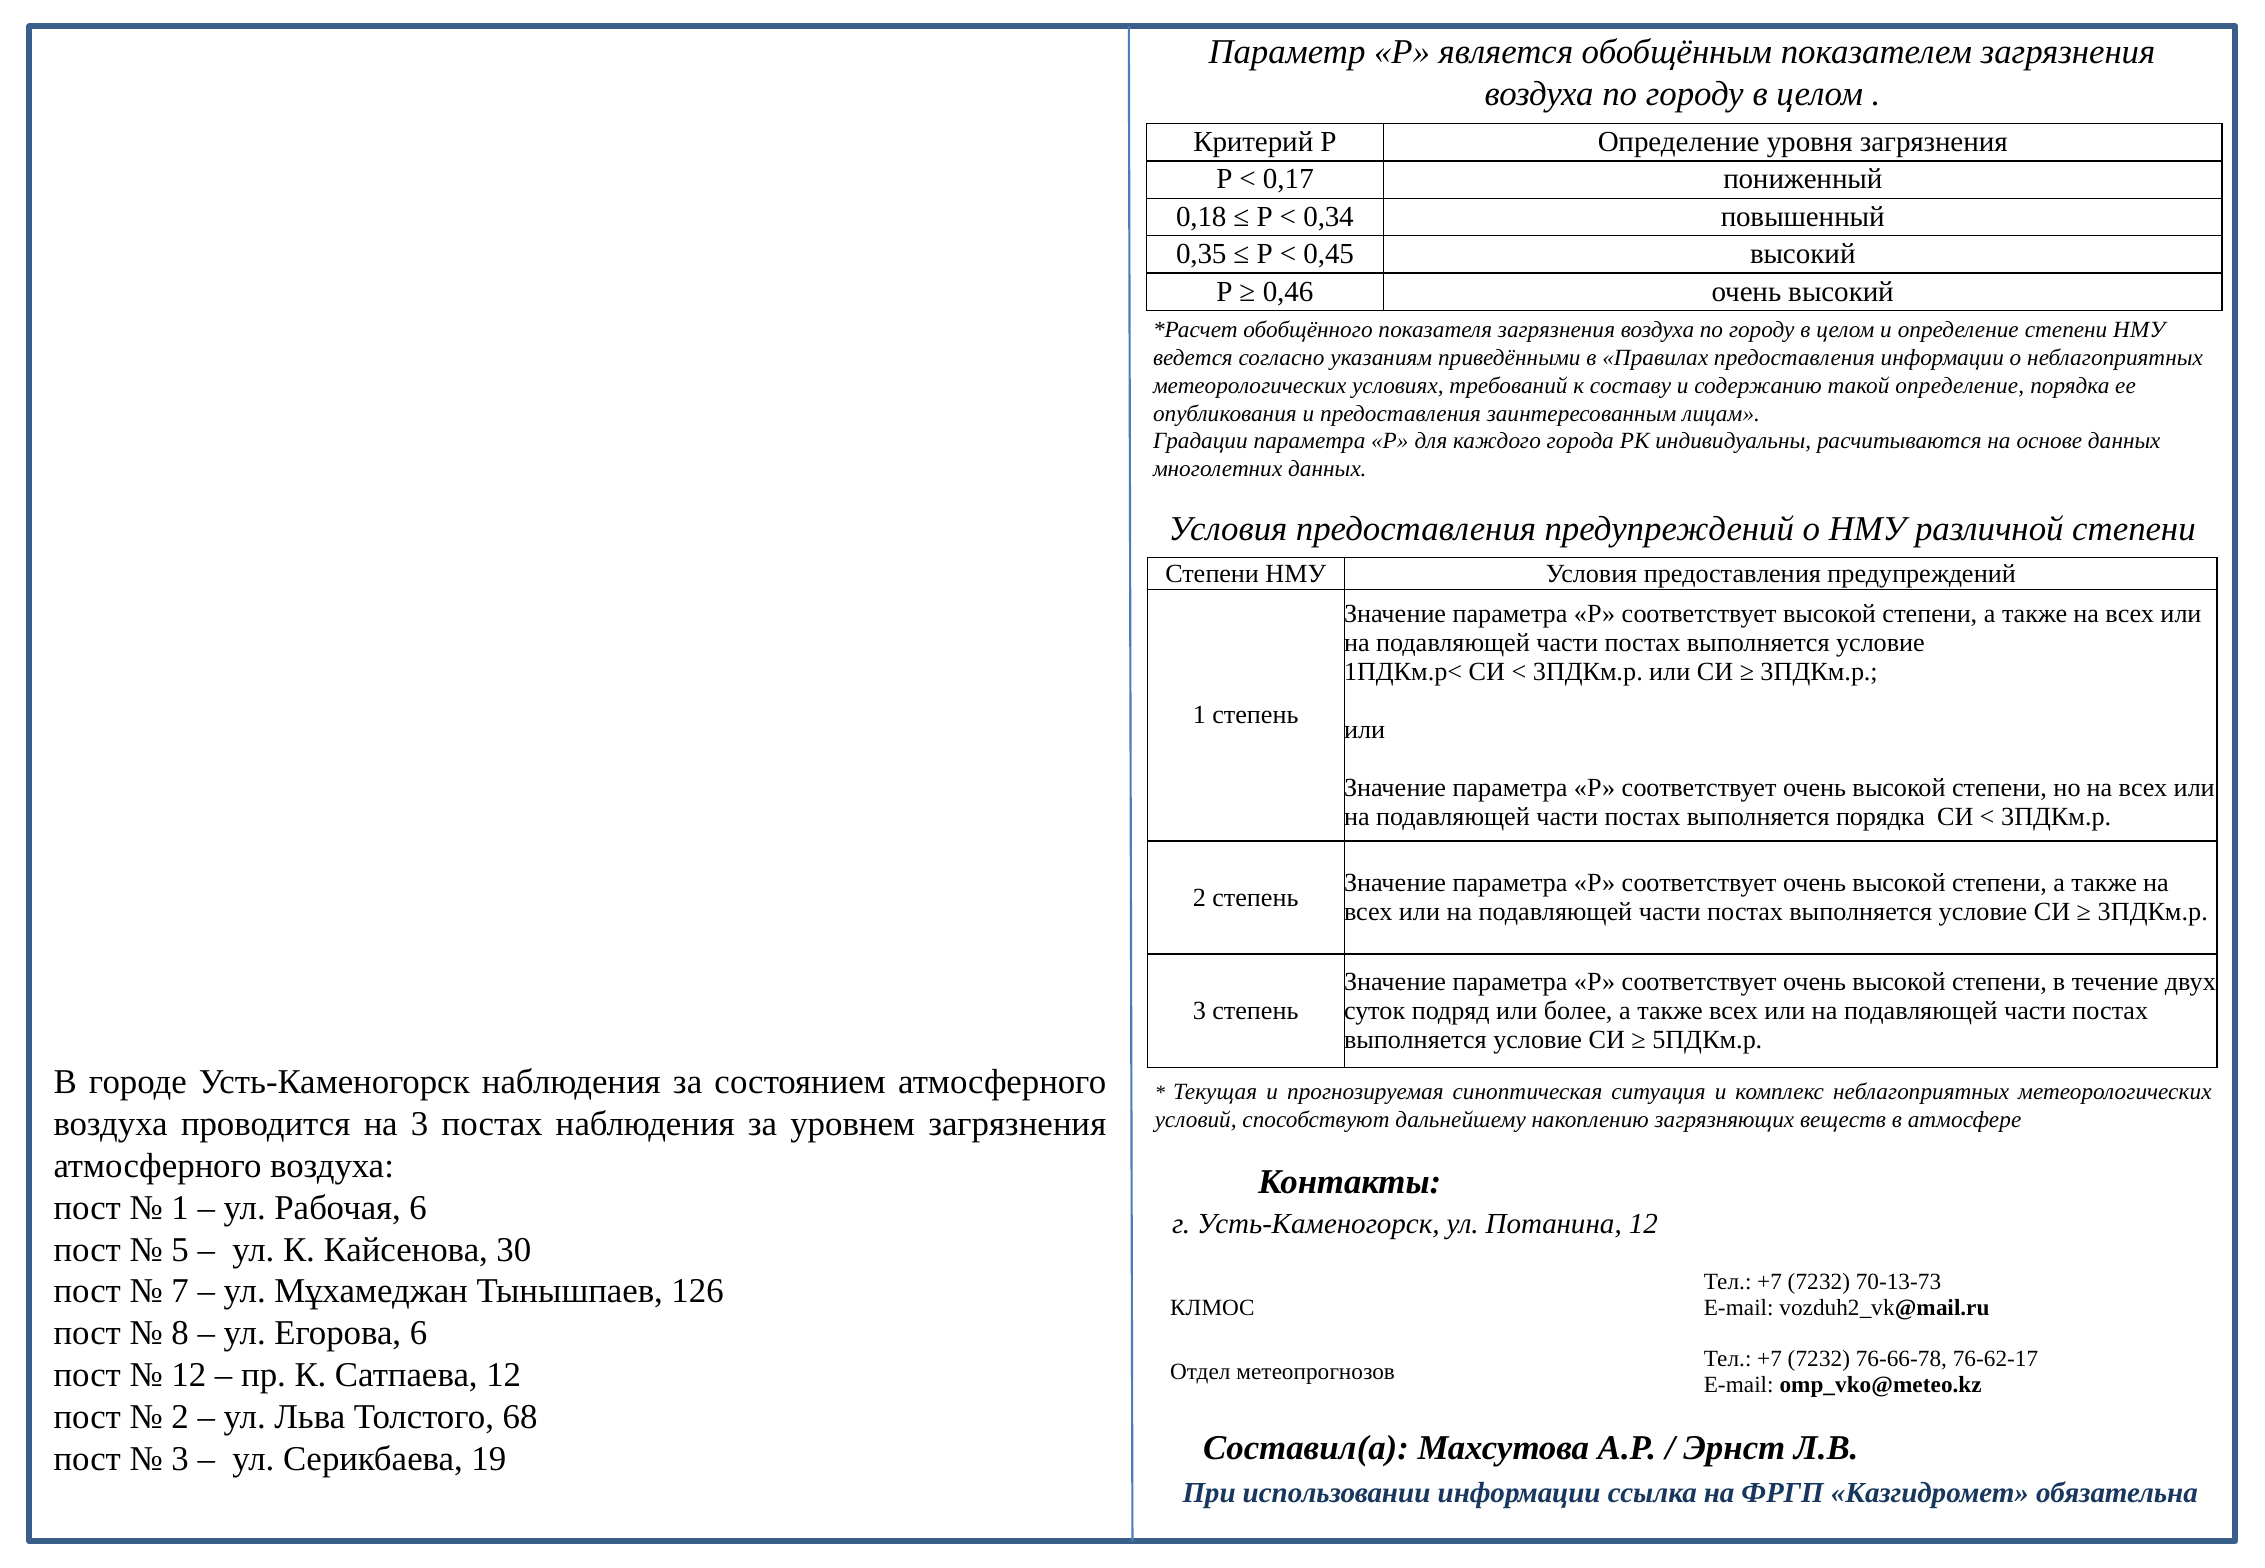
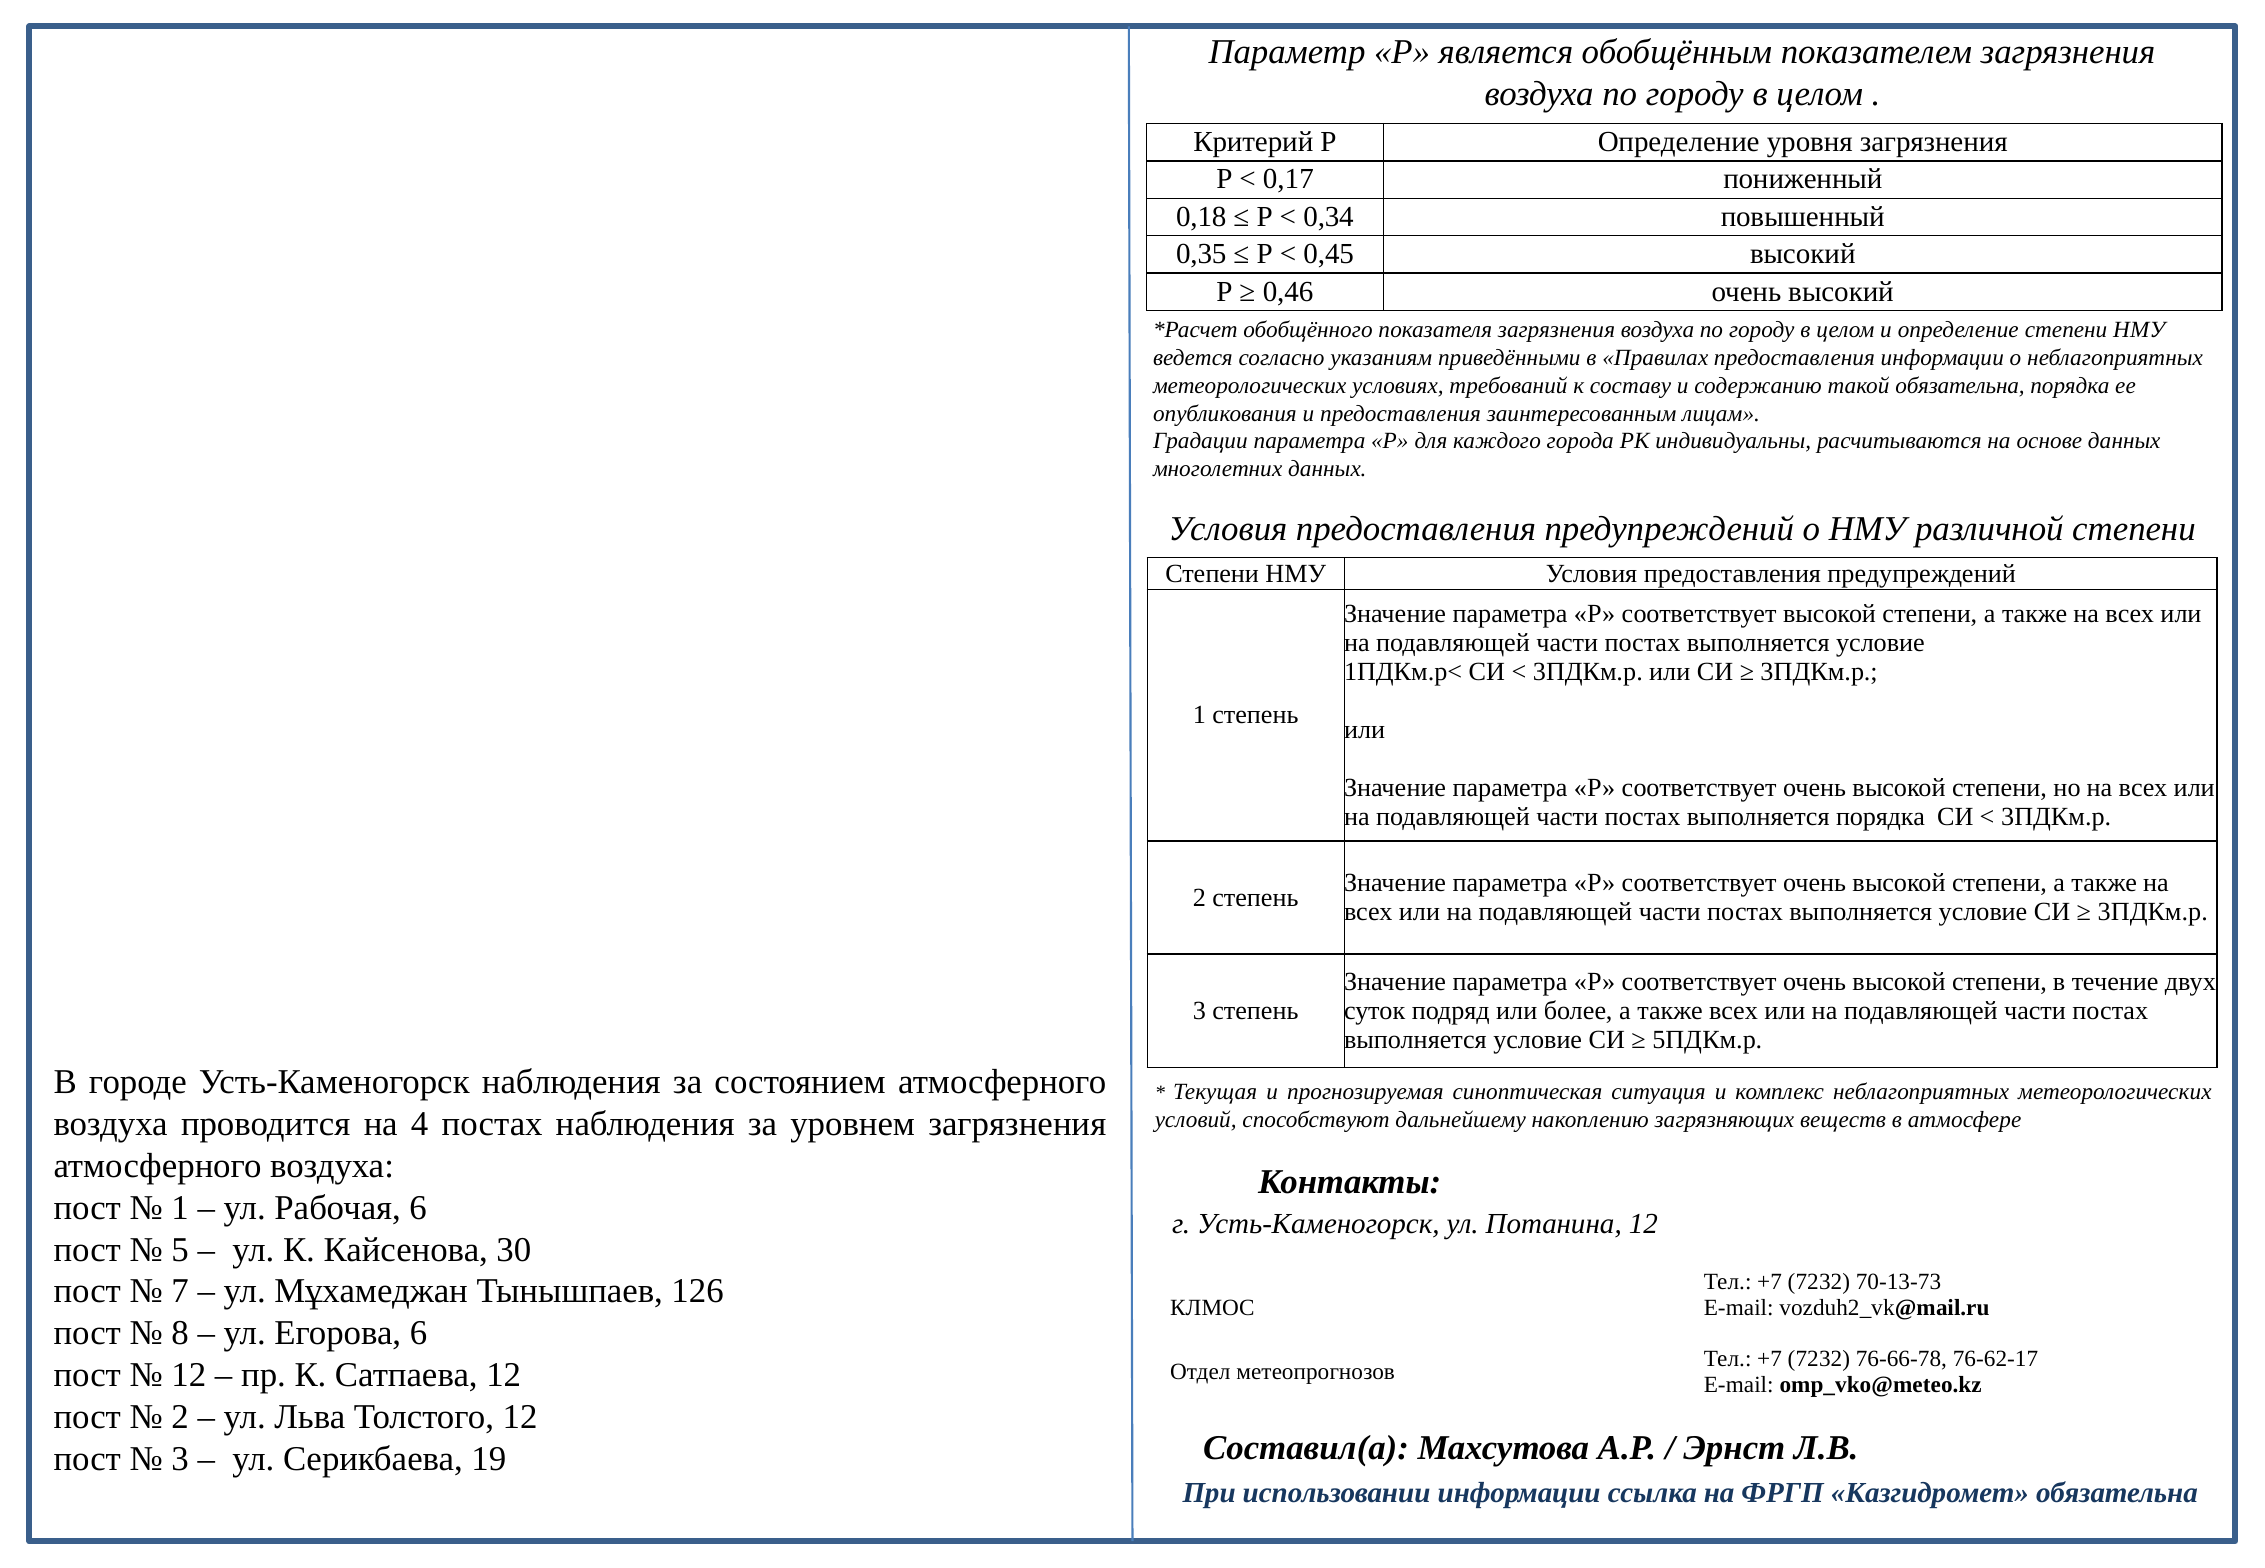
такой определение: определение -> обязательна (1960, 386)
на 3: 3 -> 4 (420, 1124)
Толстого 68: 68 -> 12 (520, 1417)
